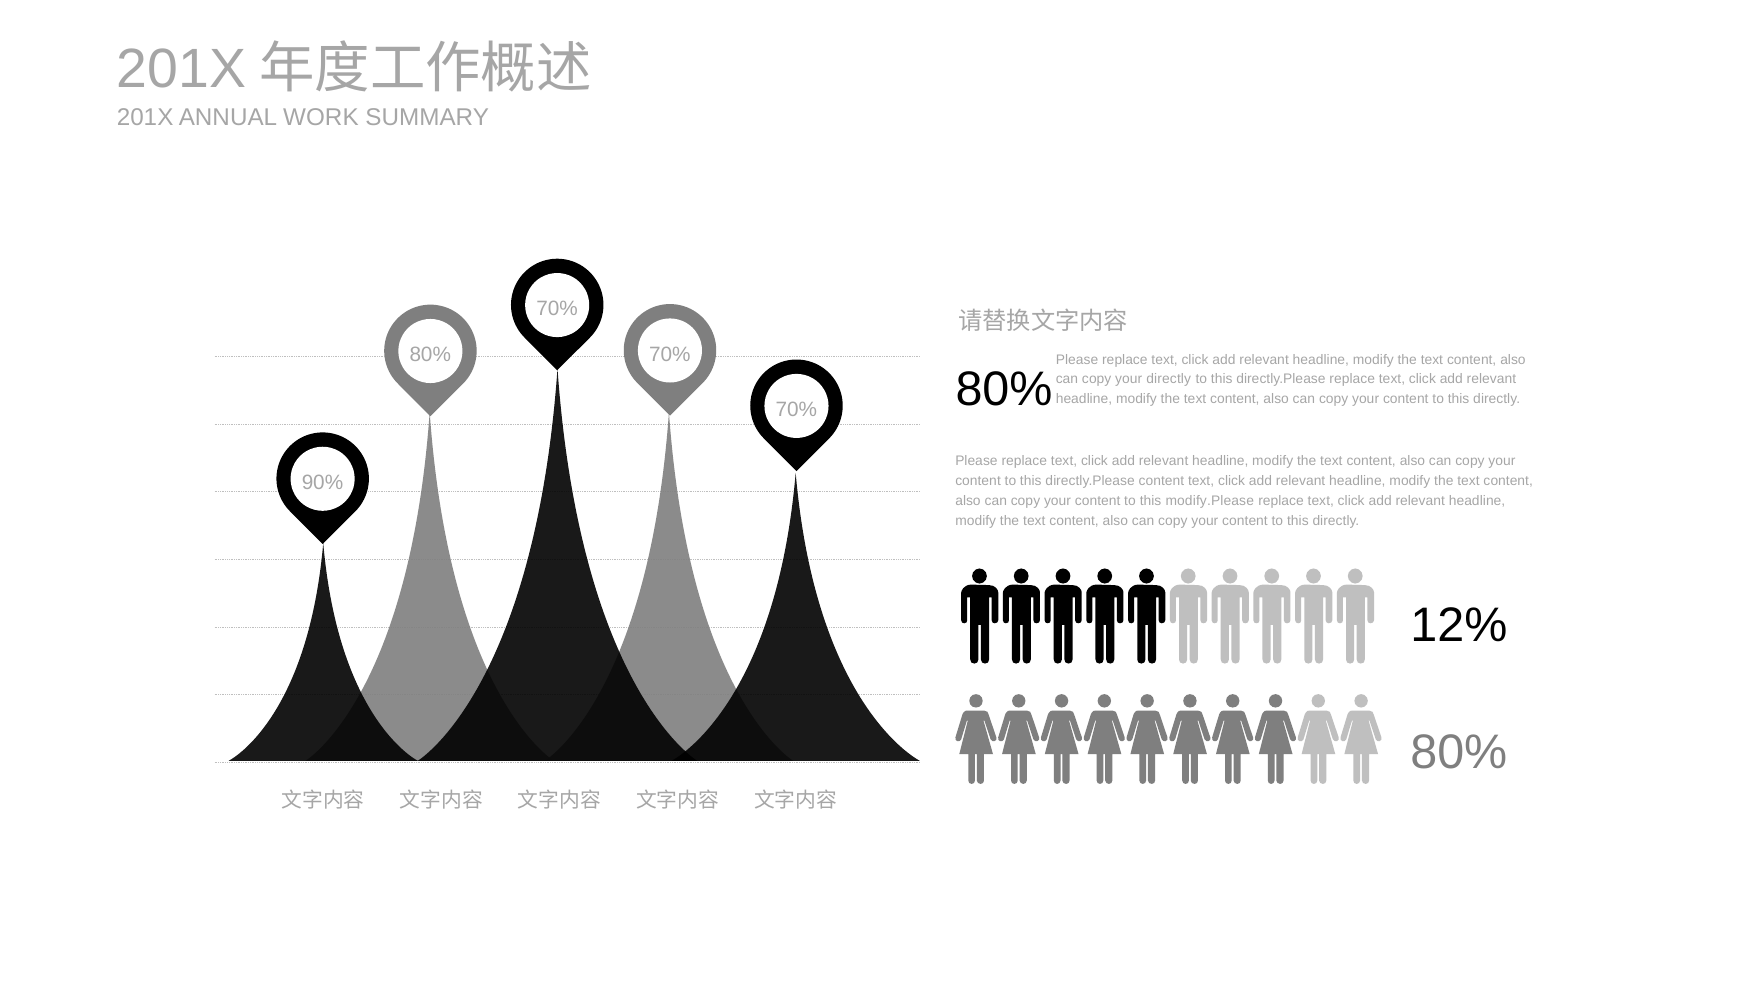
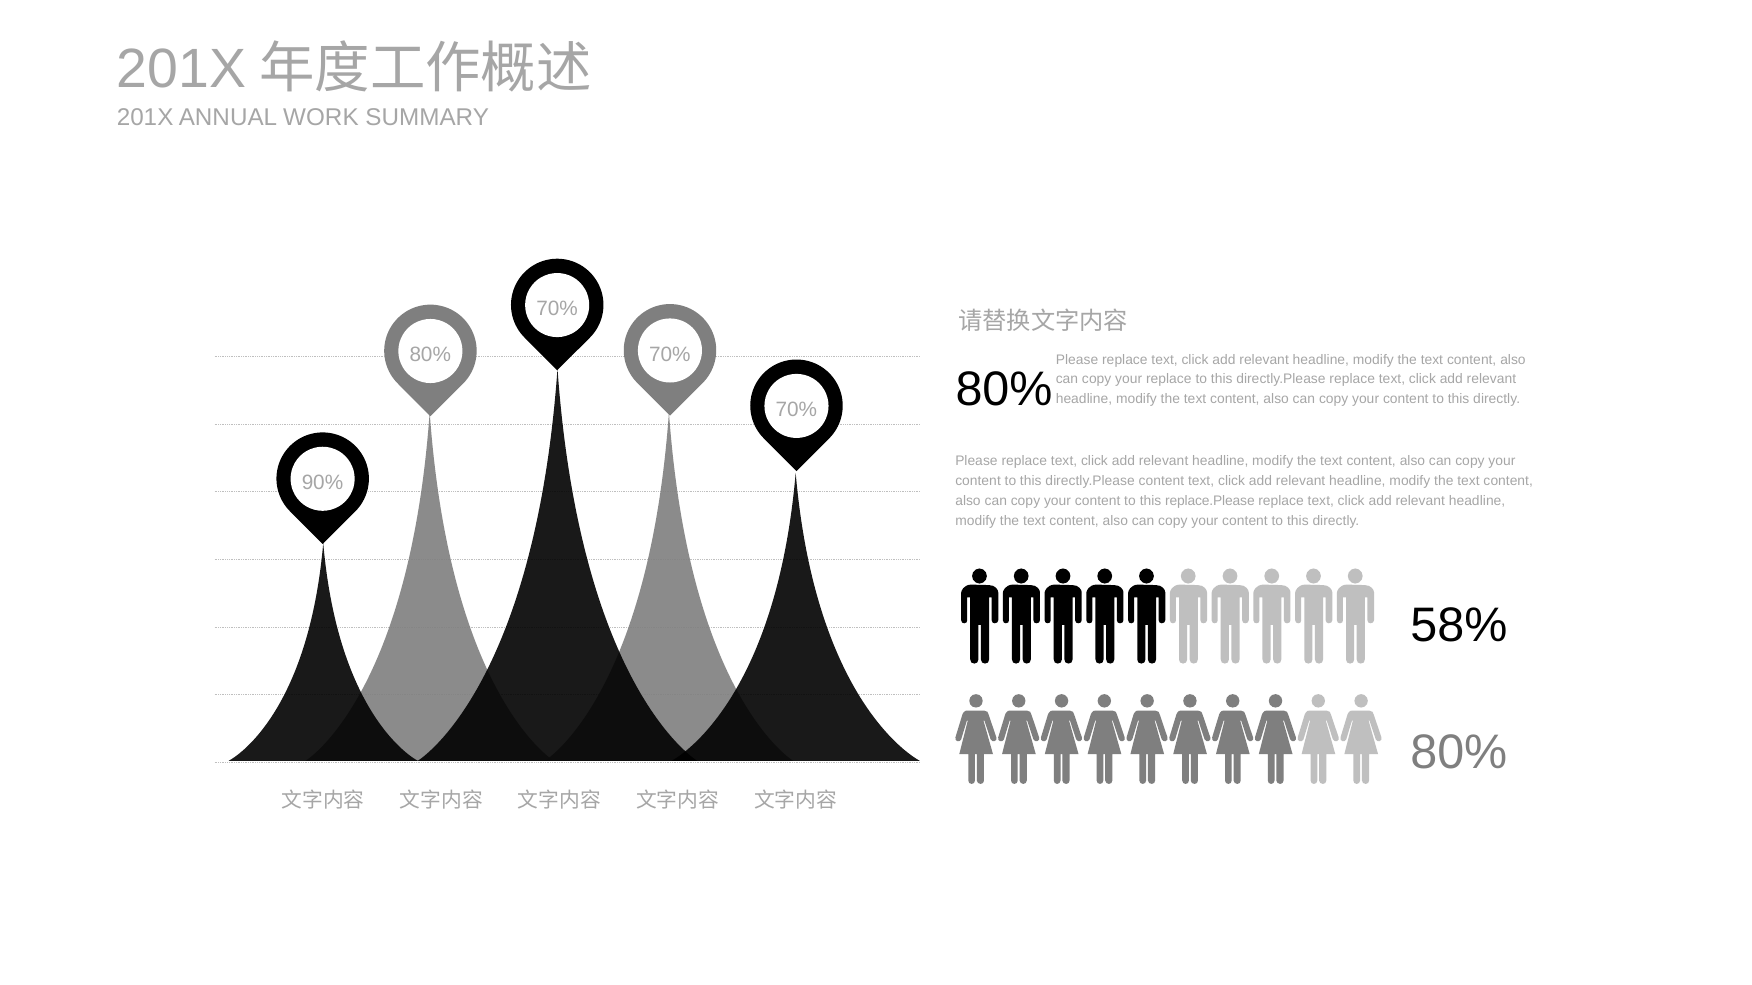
your directly: directly -> replace (1169, 379)
modify.Please: modify.Please -> replace.Please (1210, 501)
12%: 12% -> 58% (1459, 626)
